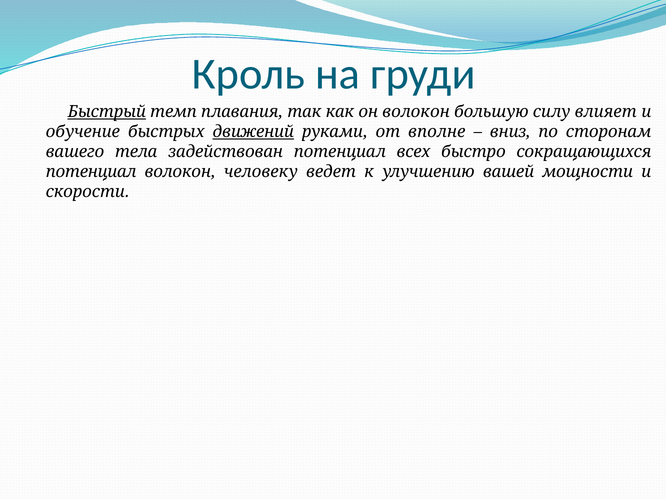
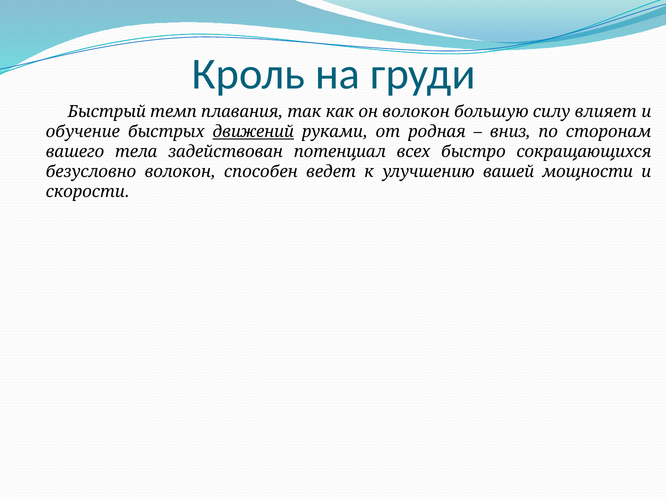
Быстрый underline: present -> none (107, 112)
вполне: вполне -> родная (437, 132)
потенциал: потенциал -> безусловно (91, 172)
человеку: человеку -> способен (261, 172)
